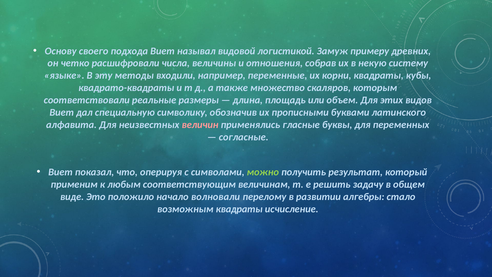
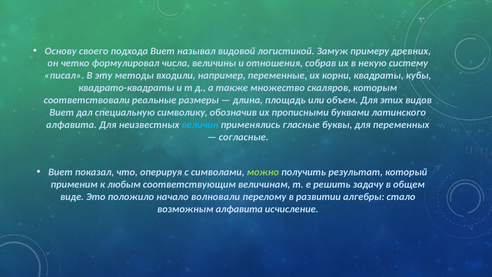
расшифровали: расшифровали -> формулировал (126, 63)
языке: языке -> писал (64, 76)
величин colour: pink -> light blue (200, 125)
возможным квадраты: квадраты -> алфавита (239, 209)
